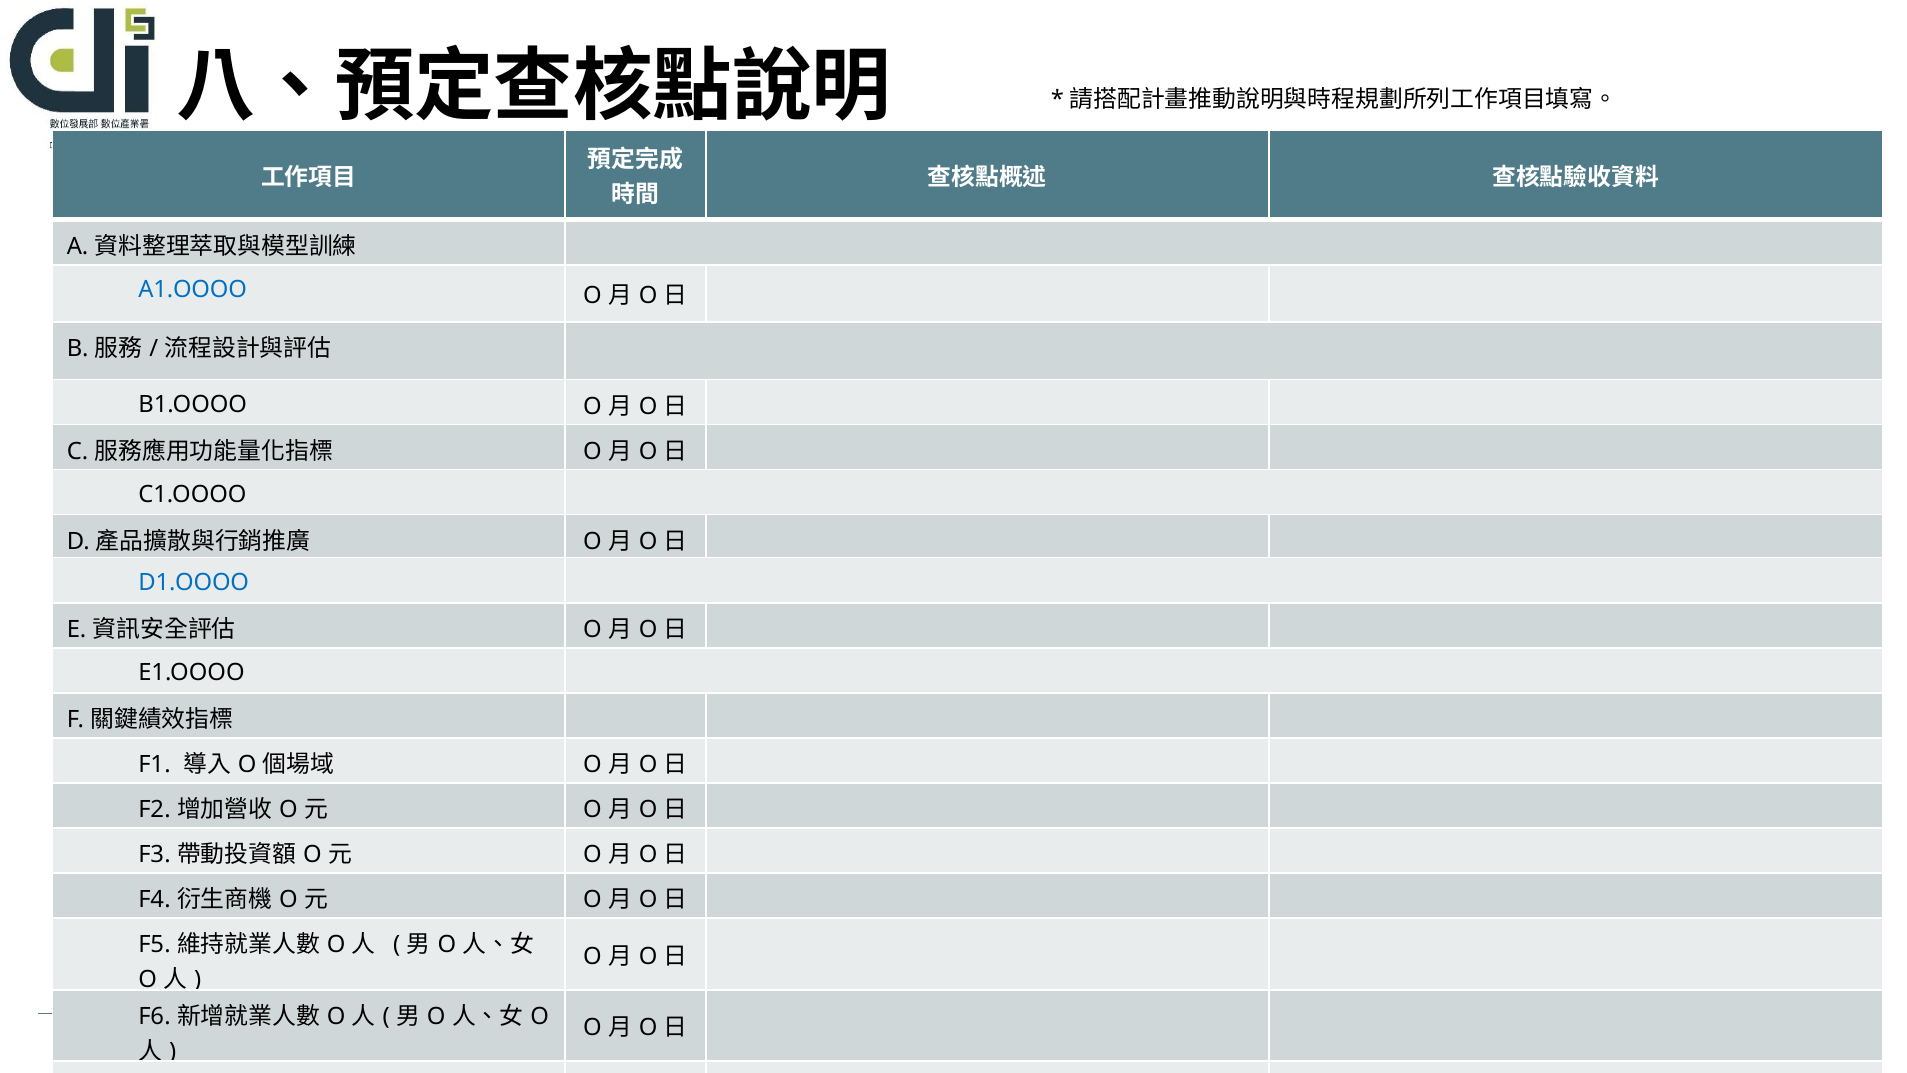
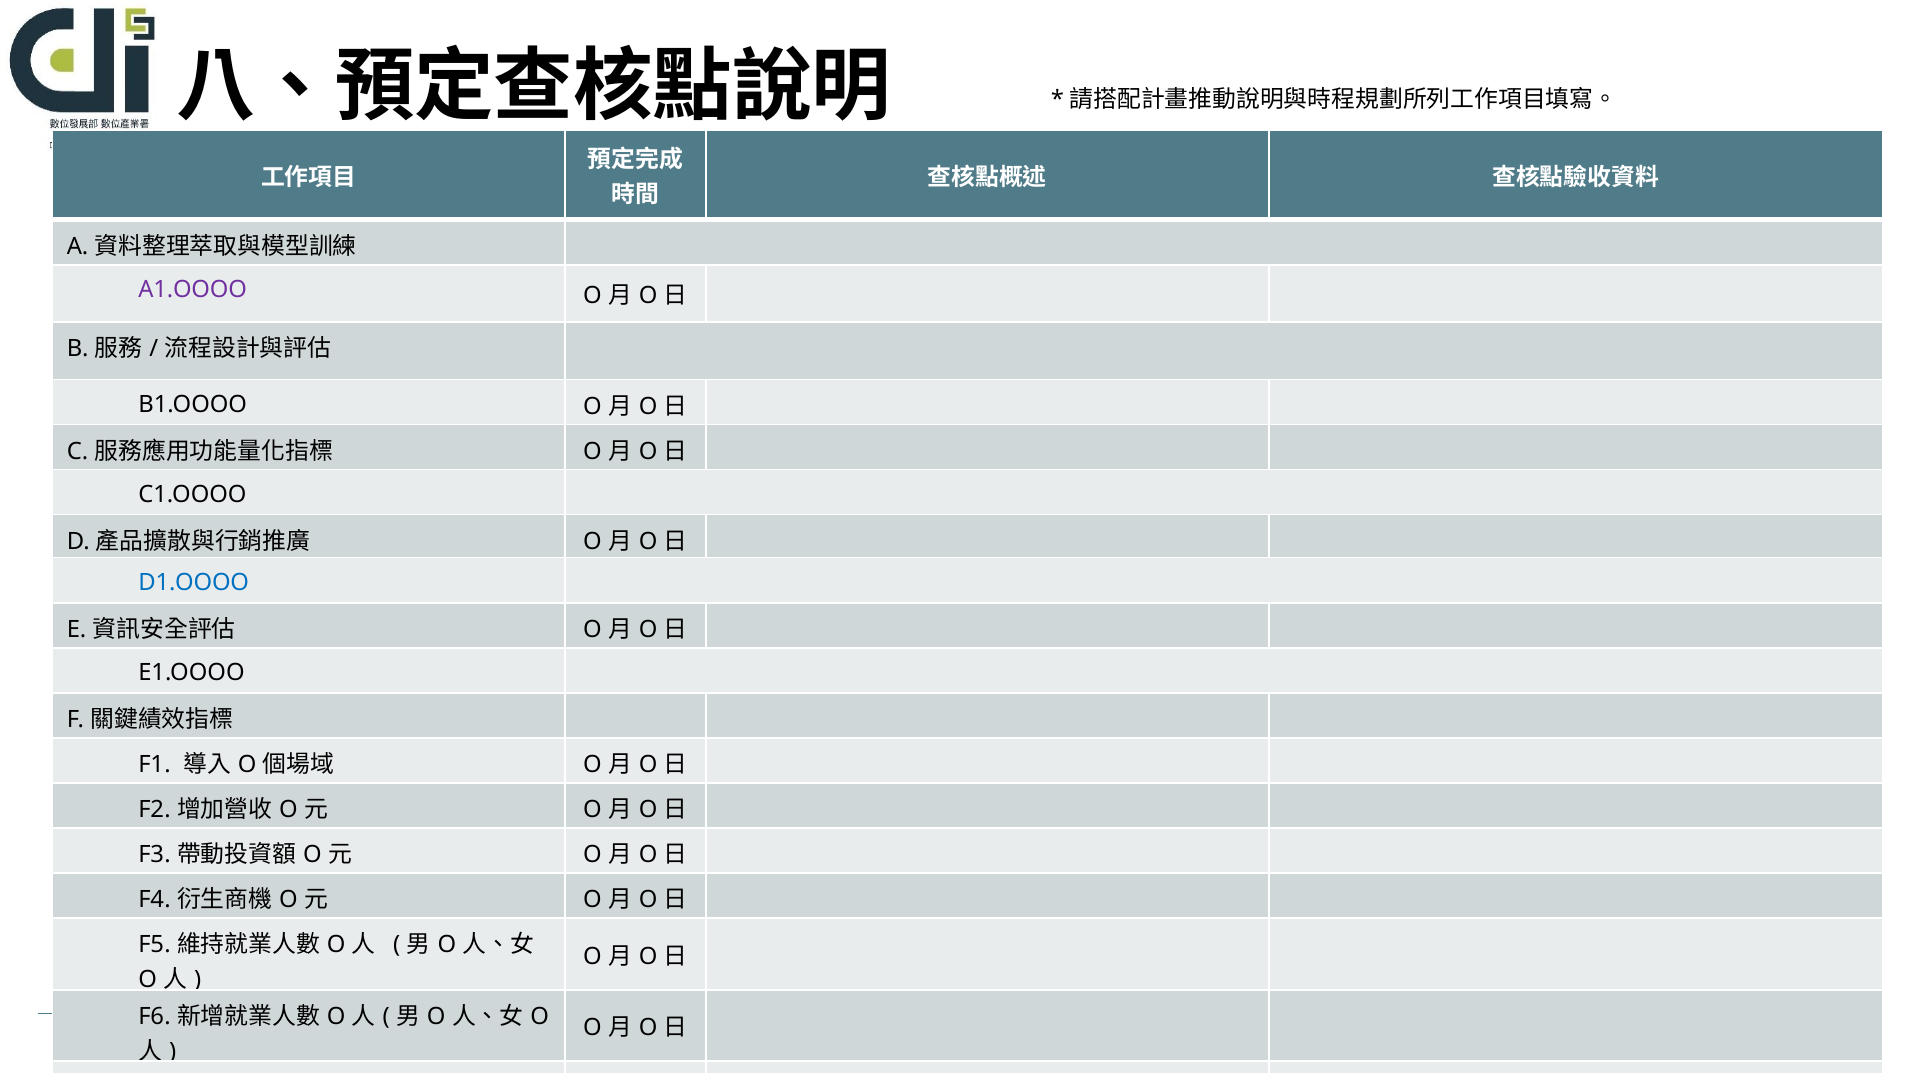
A1.OOOO colour: blue -> purple (193, 290)
